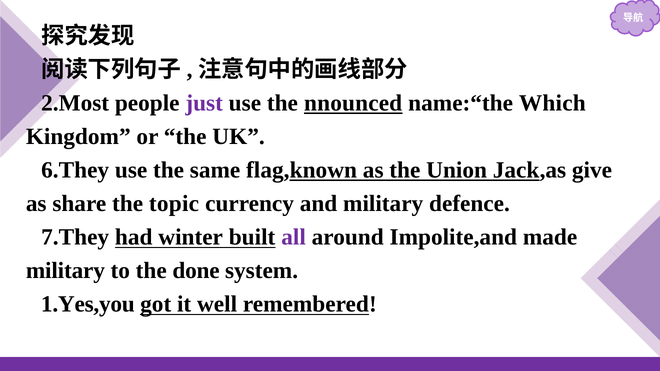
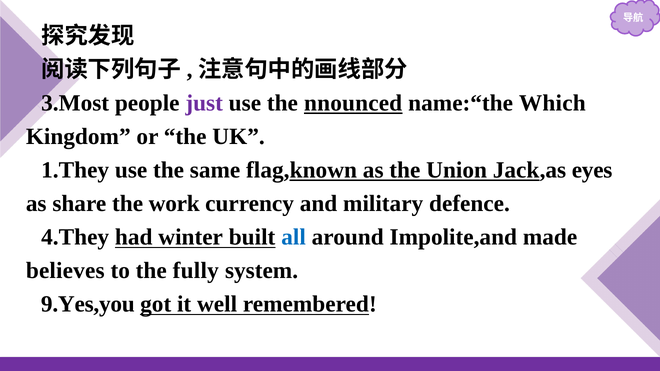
2.Most: 2.Most -> 3.Most (75, 103)
6.They: 6.They -> 1.They (75, 170)
give: give -> eyes (592, 170)
topic: topic -> work (174, 204)
7.They: 7.They -> 4.They (75, 237)
all colour: purple -> blue (294, 237)
military: military -> believes (65, 271)
done: done -> fully (196, 271)
1.Yes,you: 1.Yes,you -> 9.Yes,you (88, 304)
